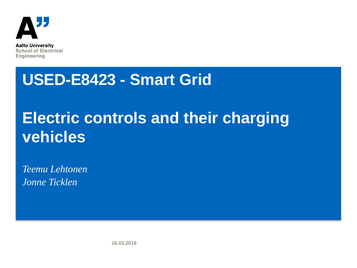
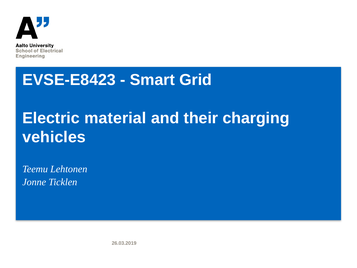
USED-E8423: USED-E8423 -> EVSE-E8423 (69, 80)
controls: controls -> material (115, 118)
